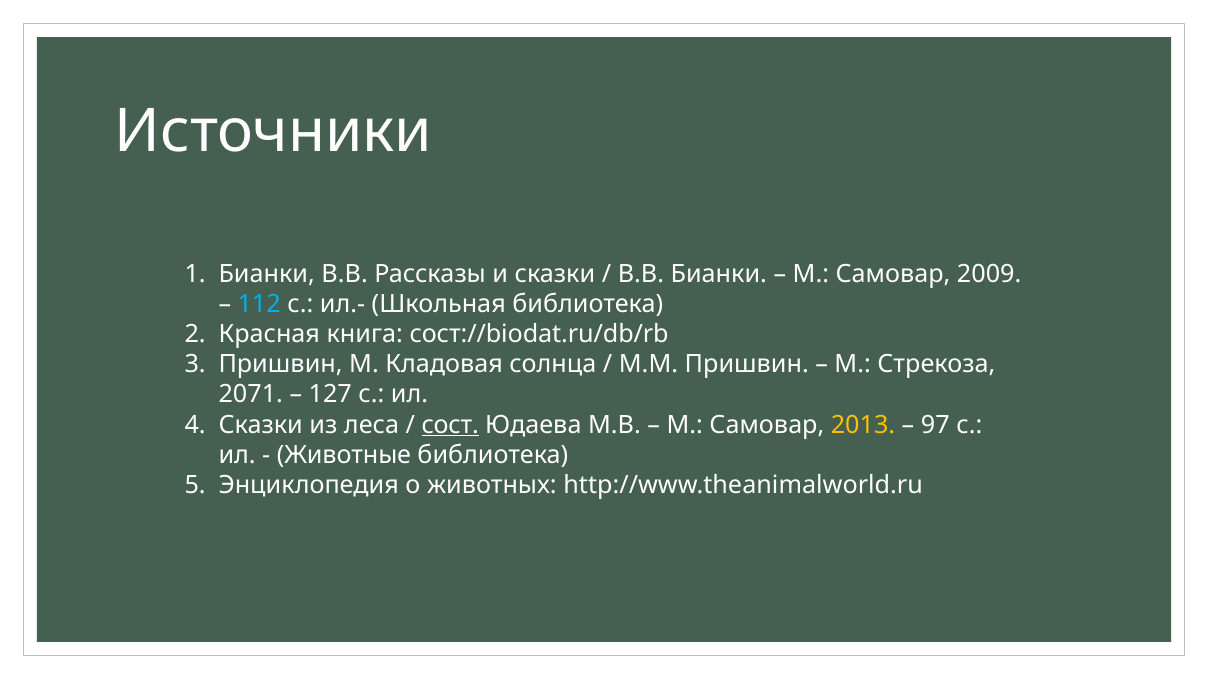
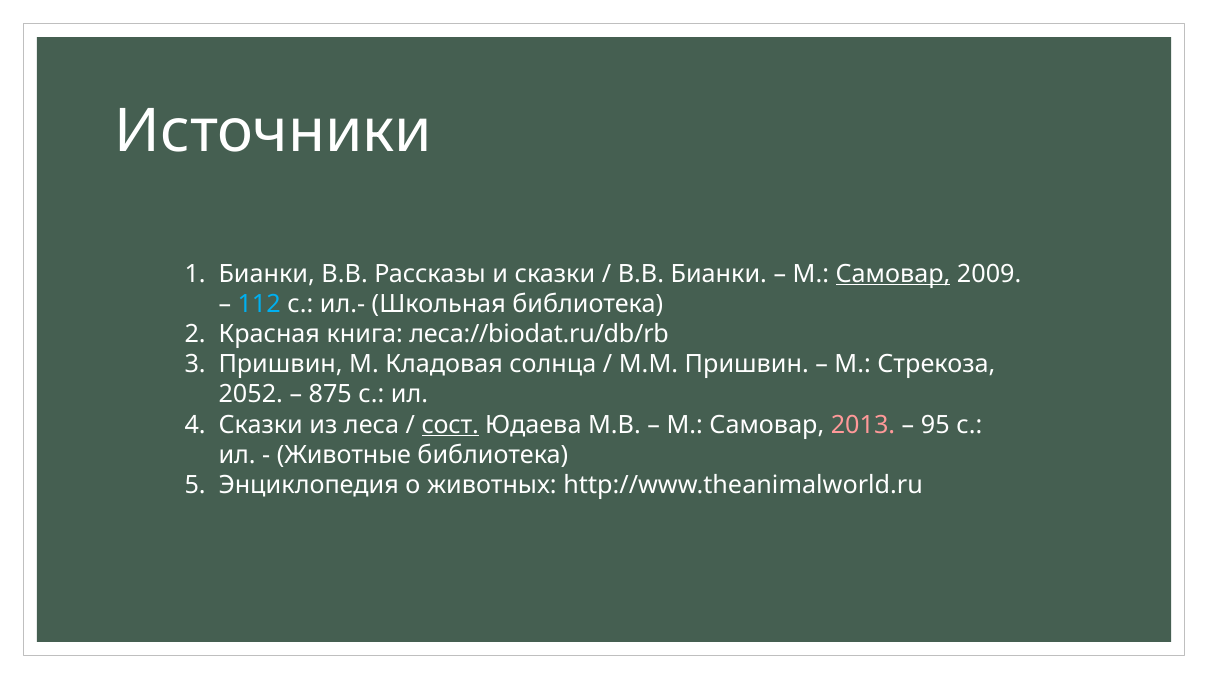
Самовар underline: none -> present (893, 274)
сост://biodat.ru/db/rb: сост://biodat.ru/db/rb -> леса://biodat.ru/db/rb (539, 335)
2071: 2071 -> 2052 (251, 395)
127: 127 -> 875 (330, 395)
2013 colour: yellow -> pink (863, 425)
97: 97 -> 95 (935, 425)
